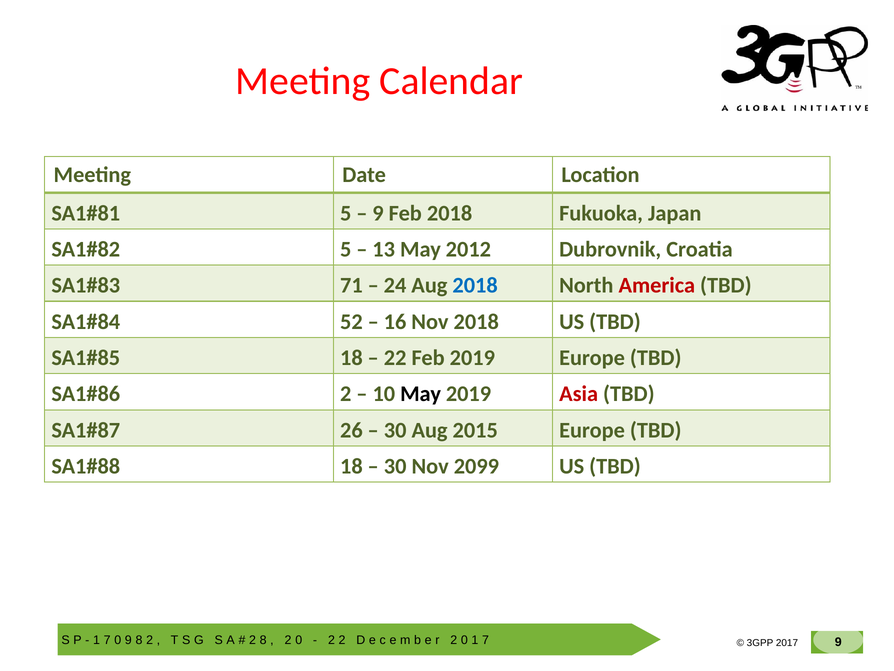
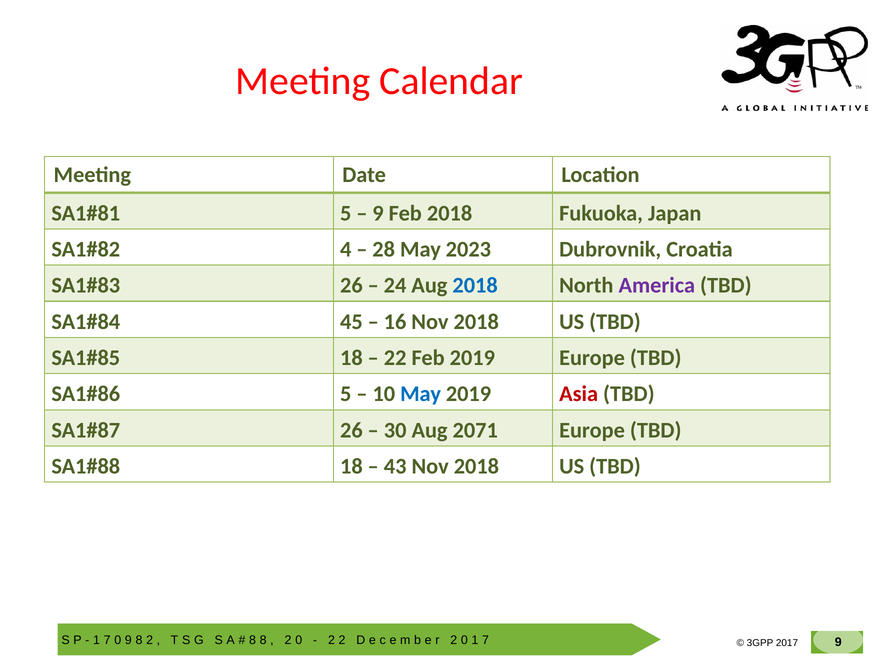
5: 5 -> 4 (346, 249)
13: 13 -> 28 (384, 249)
May 2012: 2012 -> 2023 (468, 249)
71: 71 -> 26 (351, 285)
America colour: red -> purple (657, 285)
52: 52 -> 45 (351, 321)
2: 2 -> 5 (346, 394)
May colour: black -> blue (421, 394)
2015: 2015 -> 2071 (475, 430)
30: 30 -> 43 (395, 466)
2099: 2099 -> 2018 (476, 466)
2: 2 -> 8 (253, 640)
